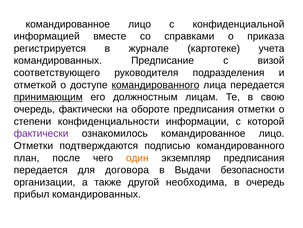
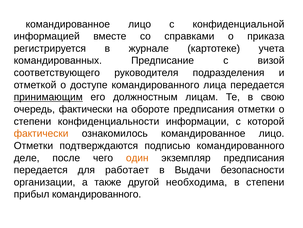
командированного underline: present -> none (155, 85)
фактически colour: purple -> orange (41, 133)
план: план -> деле (27, 157)
договора: договора -> работает (127, 170)
в очередь: очередь -> степени (265, 182)
прибыл командированных: командированных -> командированного (97, 194)
